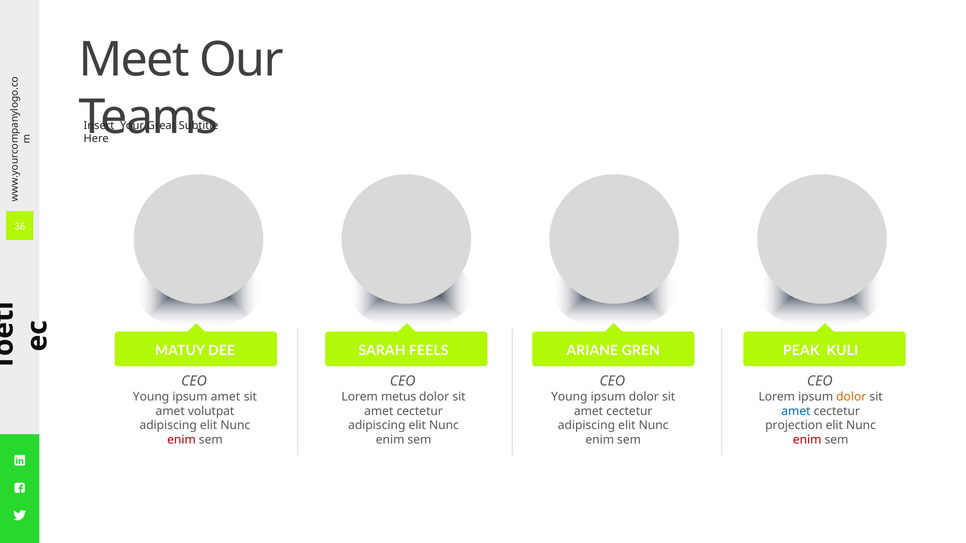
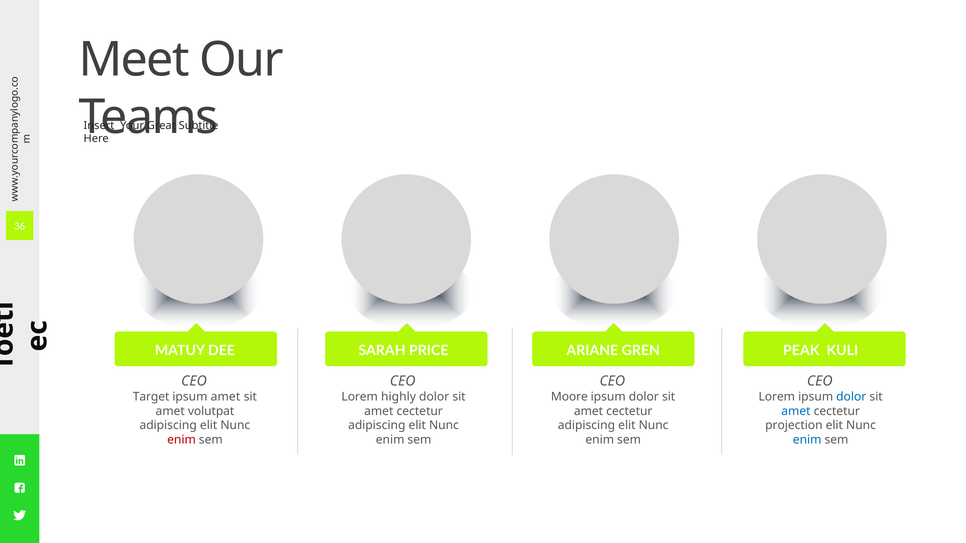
FEELS: FEELS -> PRICE (429, 351)
Young: Young -> Target (151, 397)
metus: metus -> highly (399, 397)
Young: Young -> Moore (569, 397)
dolor colour: orange -> blue (851, 397)
enim colour: red -> blue (807, 440)
